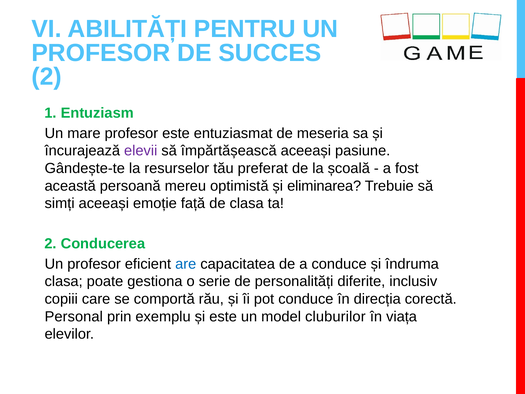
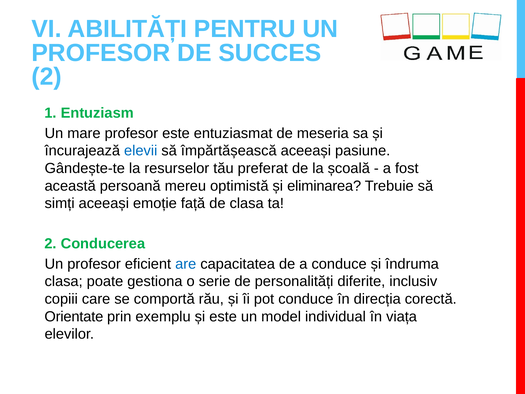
elevii colour: purple -> blue (141, 151)
Personal: Personal -> Orientate (74, 316)
cluburilor: cluburilor -> individual (335, 316)
